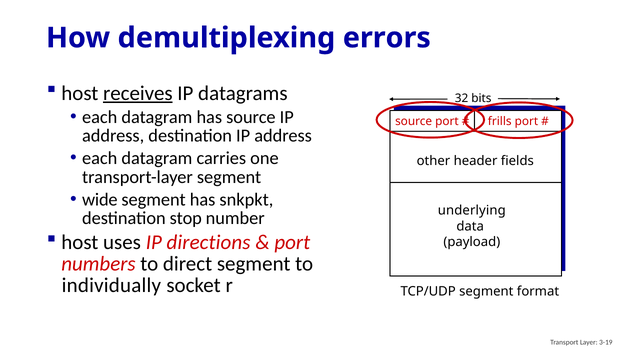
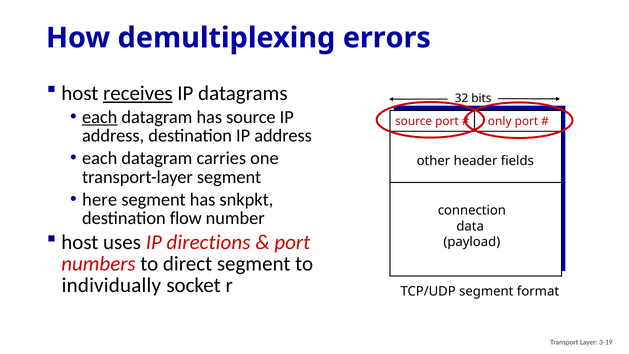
each underline: none -> present (100, 117)
frills: frills -> only (500, 121)
wide: wide -> here (100, 199)
underlying: underlying -> connection (472, 211)
stop: stop -> flow (186, 218)
